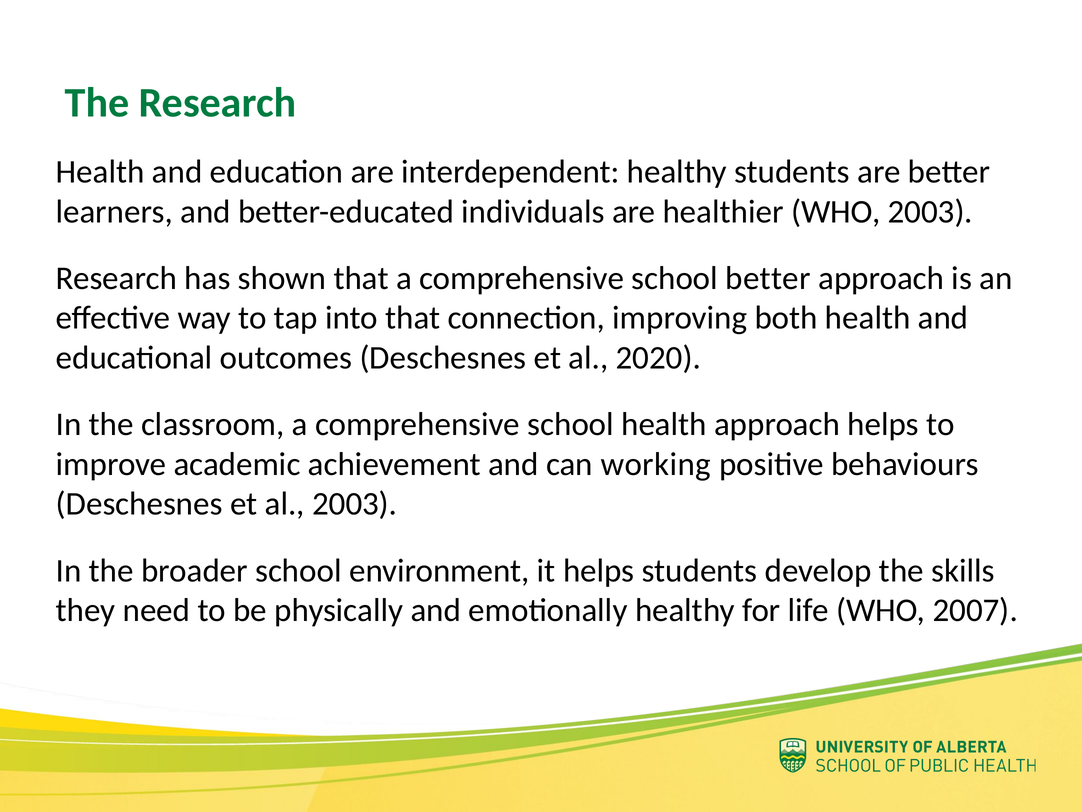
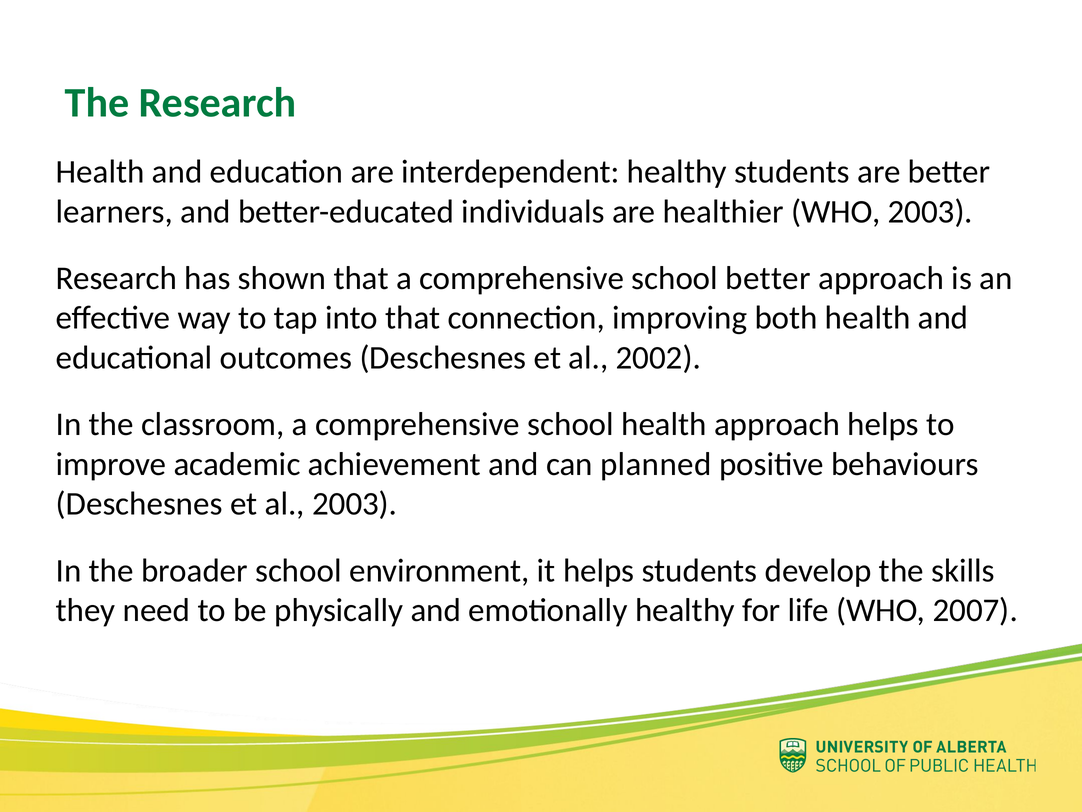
2020: 2020 -> 2002 (658, 358)
working: working -> planned (656, 464)
